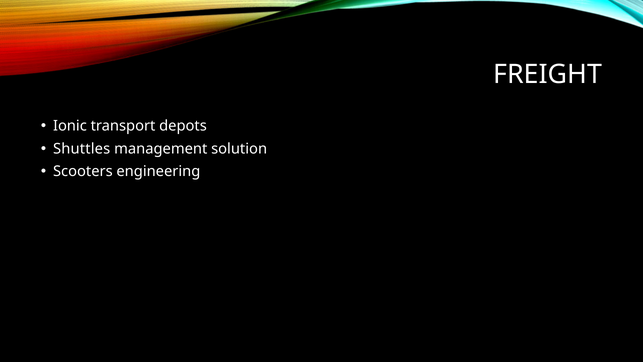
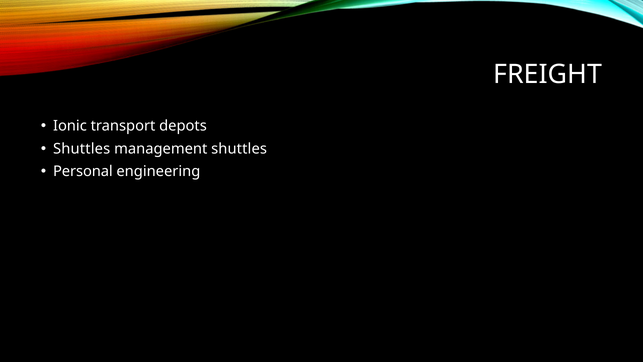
management solution: solution -> shuttles (239, 149)
Scooters: Scooters -> Personal (83, 171)
